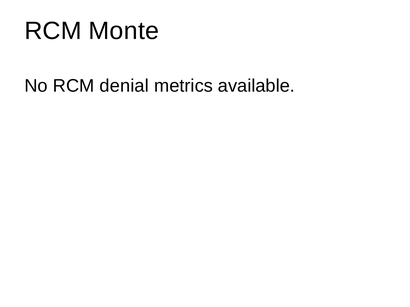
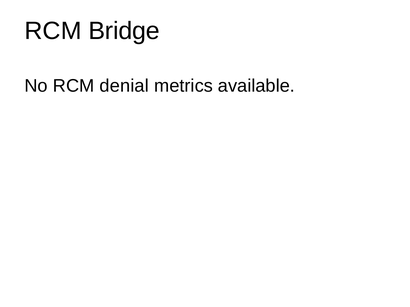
Monte: Monte -> Bridge (124, 31)
